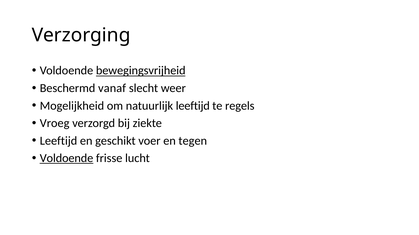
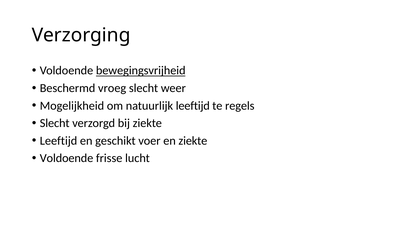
vanaf: vanaf -> vroeg (112, 88)
Vroeg: Vroeg -> Slecht (55, 124)
en tegen: tegen -> ziekte (193, 141)
Voldoende underline: present -> none (67, 159)
